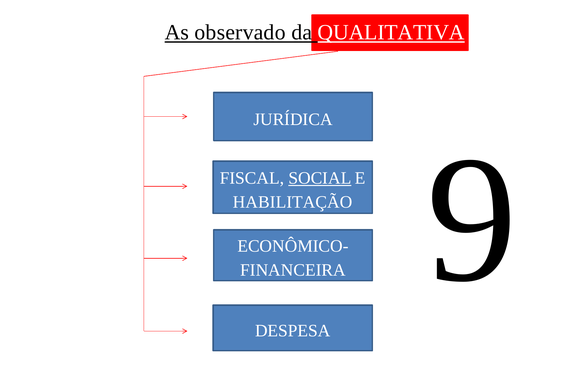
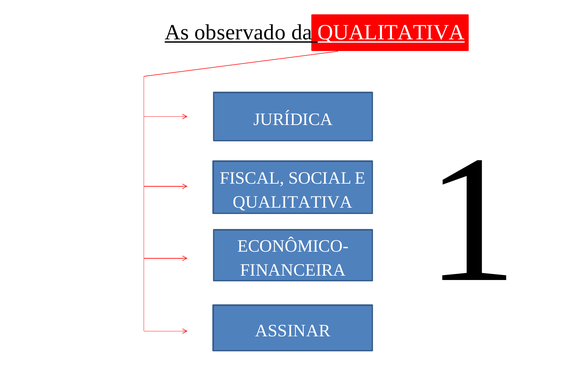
SOCIAL underline: present -> none (320, 178)
HABILITAÇÃO: HABILITAÇÃO -> QUALITATIVA (293, 202)
9: 9 -> 1 (472, 220)
DESPESA: DESPESA -> ASSINAR (293, 331)
